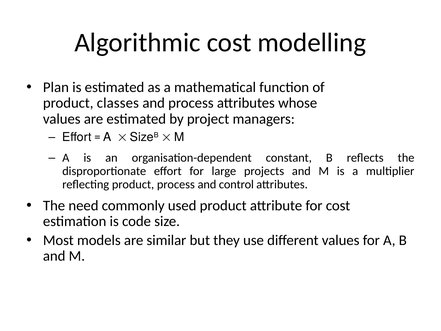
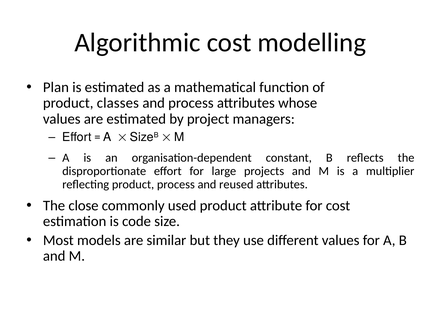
control: control -> reused (236, 184)
need: need -> close (84, 205)
